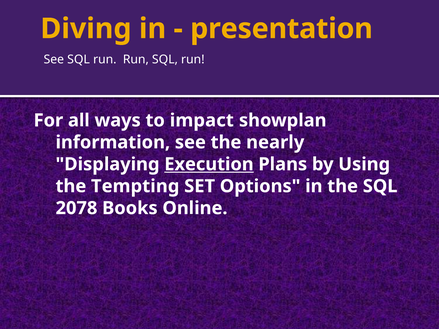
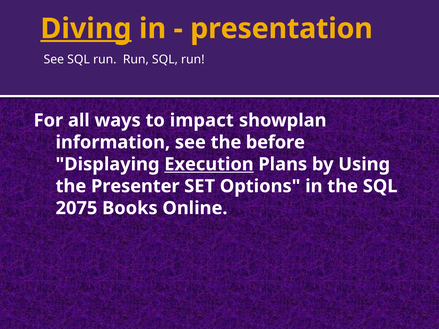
Diving underline: none -> present (86, 29)
nearly: nearly -> before (275, 142)
Tempting: Tempting -> Presenter (135, 186)
2078: 2078 -> 2075 (76, 208)
